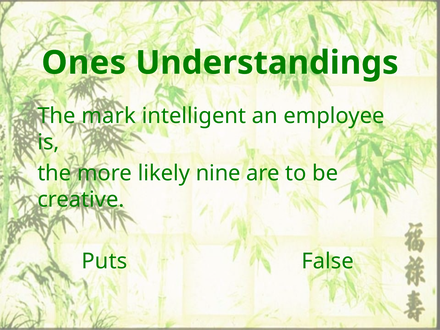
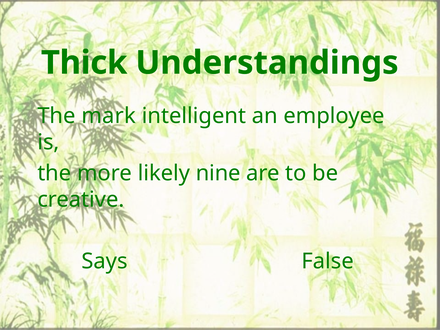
Ones: Ones -> Thick (84, 63)
Puts: Puts -> Says (104, 261)
